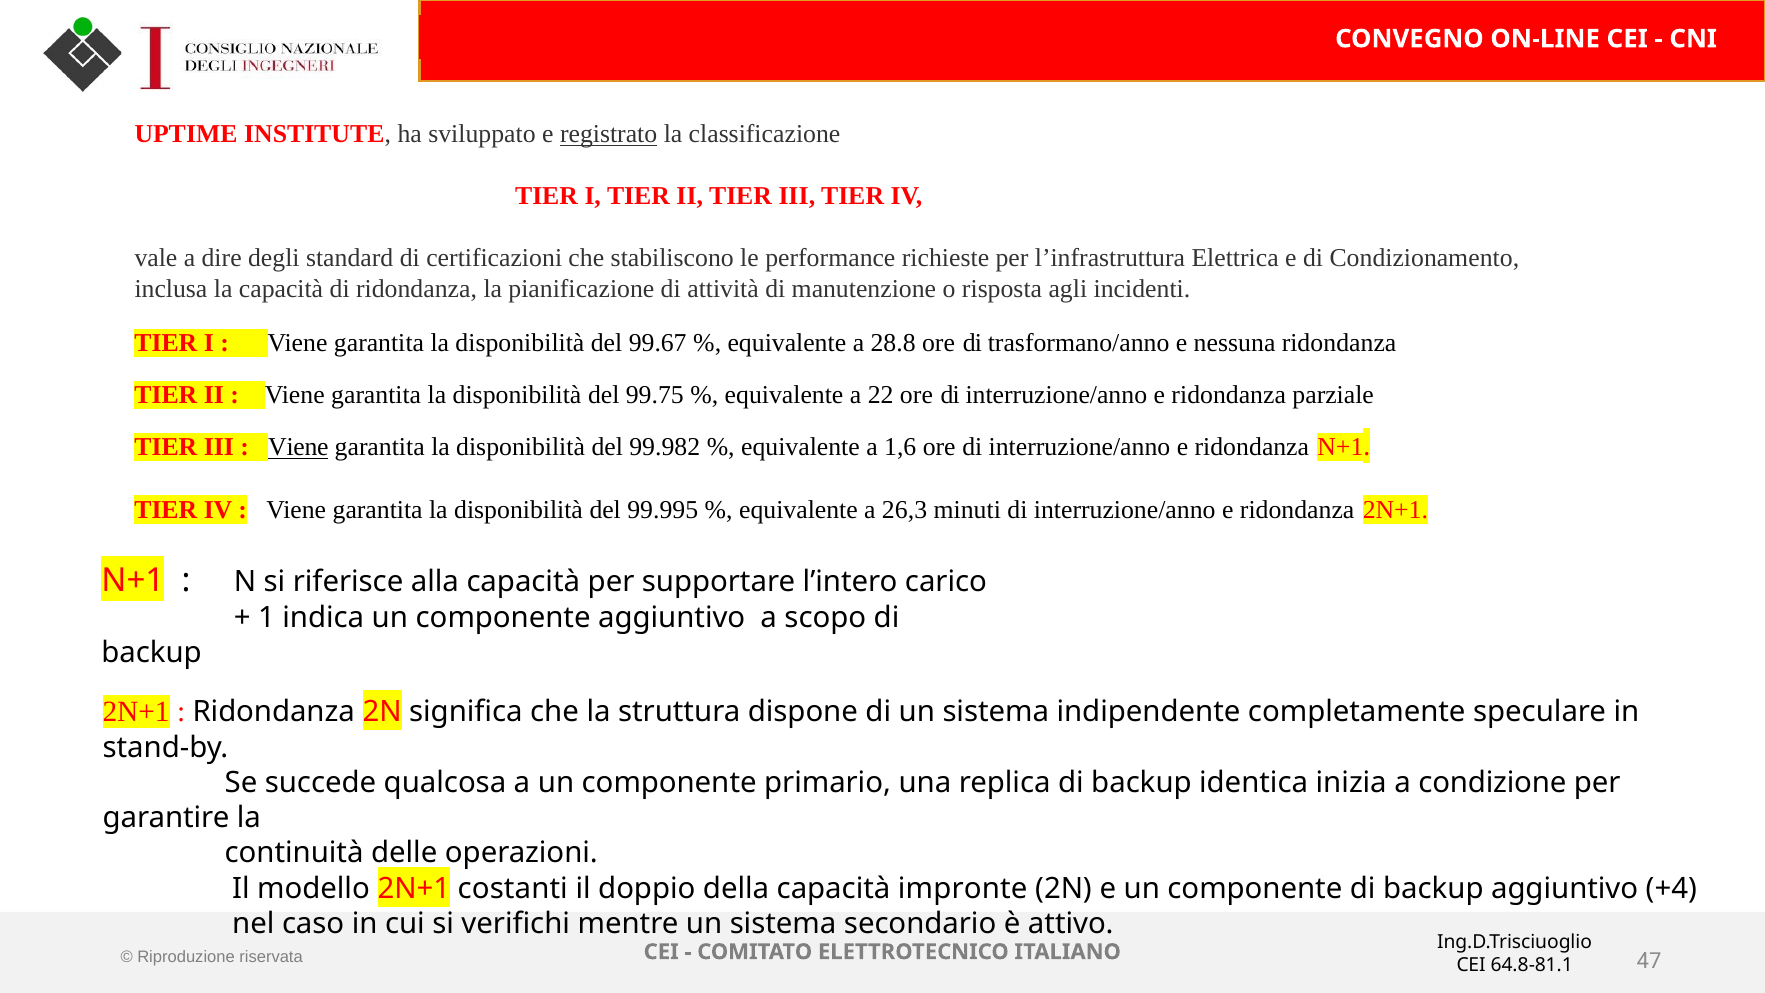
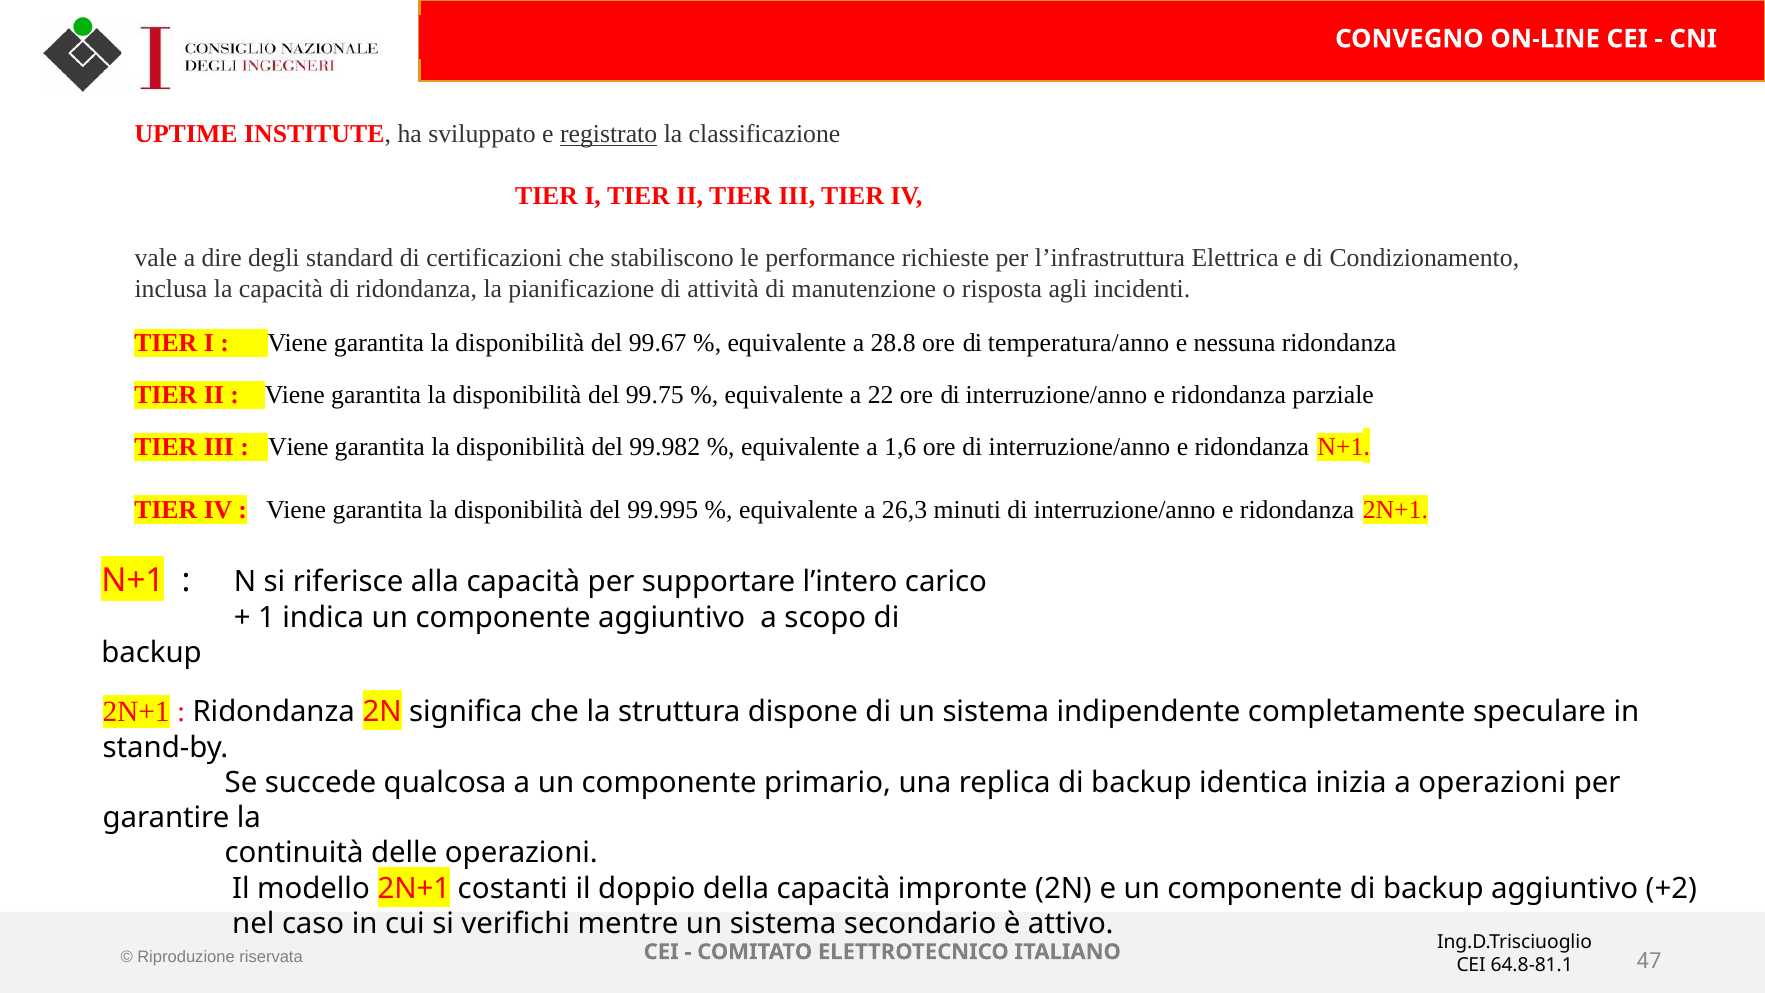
trasformano/anno: trasformano/anno -> temperatura/anno (1079, 343)
Viene underline: present -> none (298, 447)
a condizione: condizione -> operazioni (1492, 782)
+4: +4 -> +2 (1671, 888)
